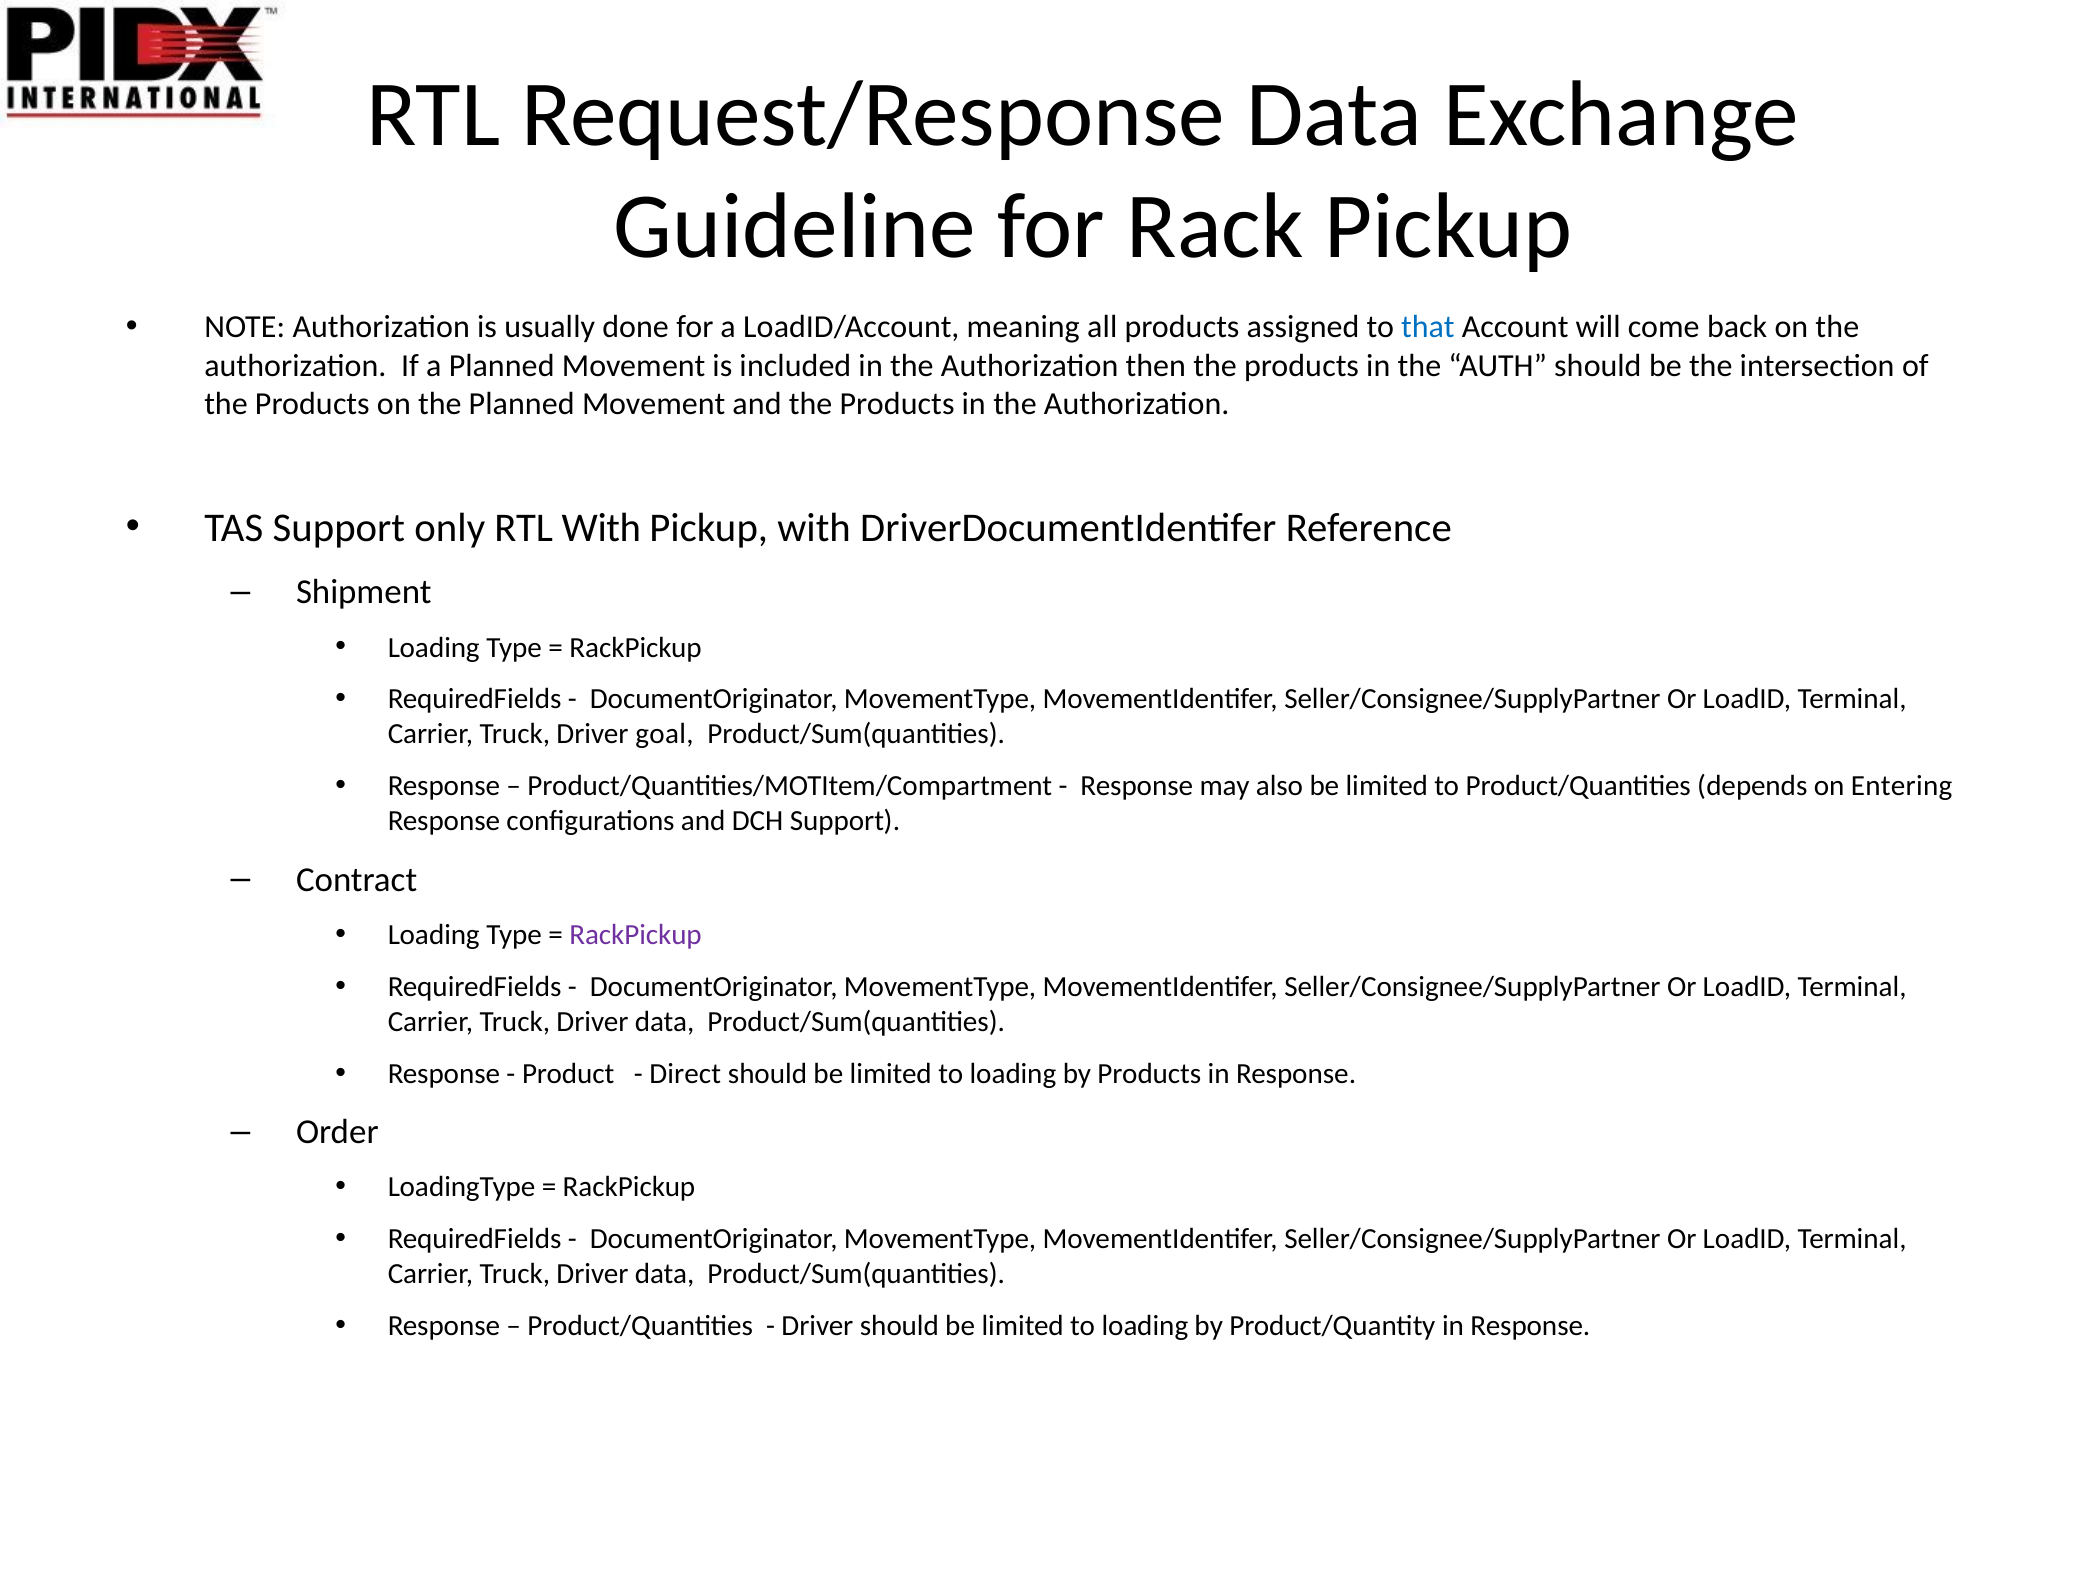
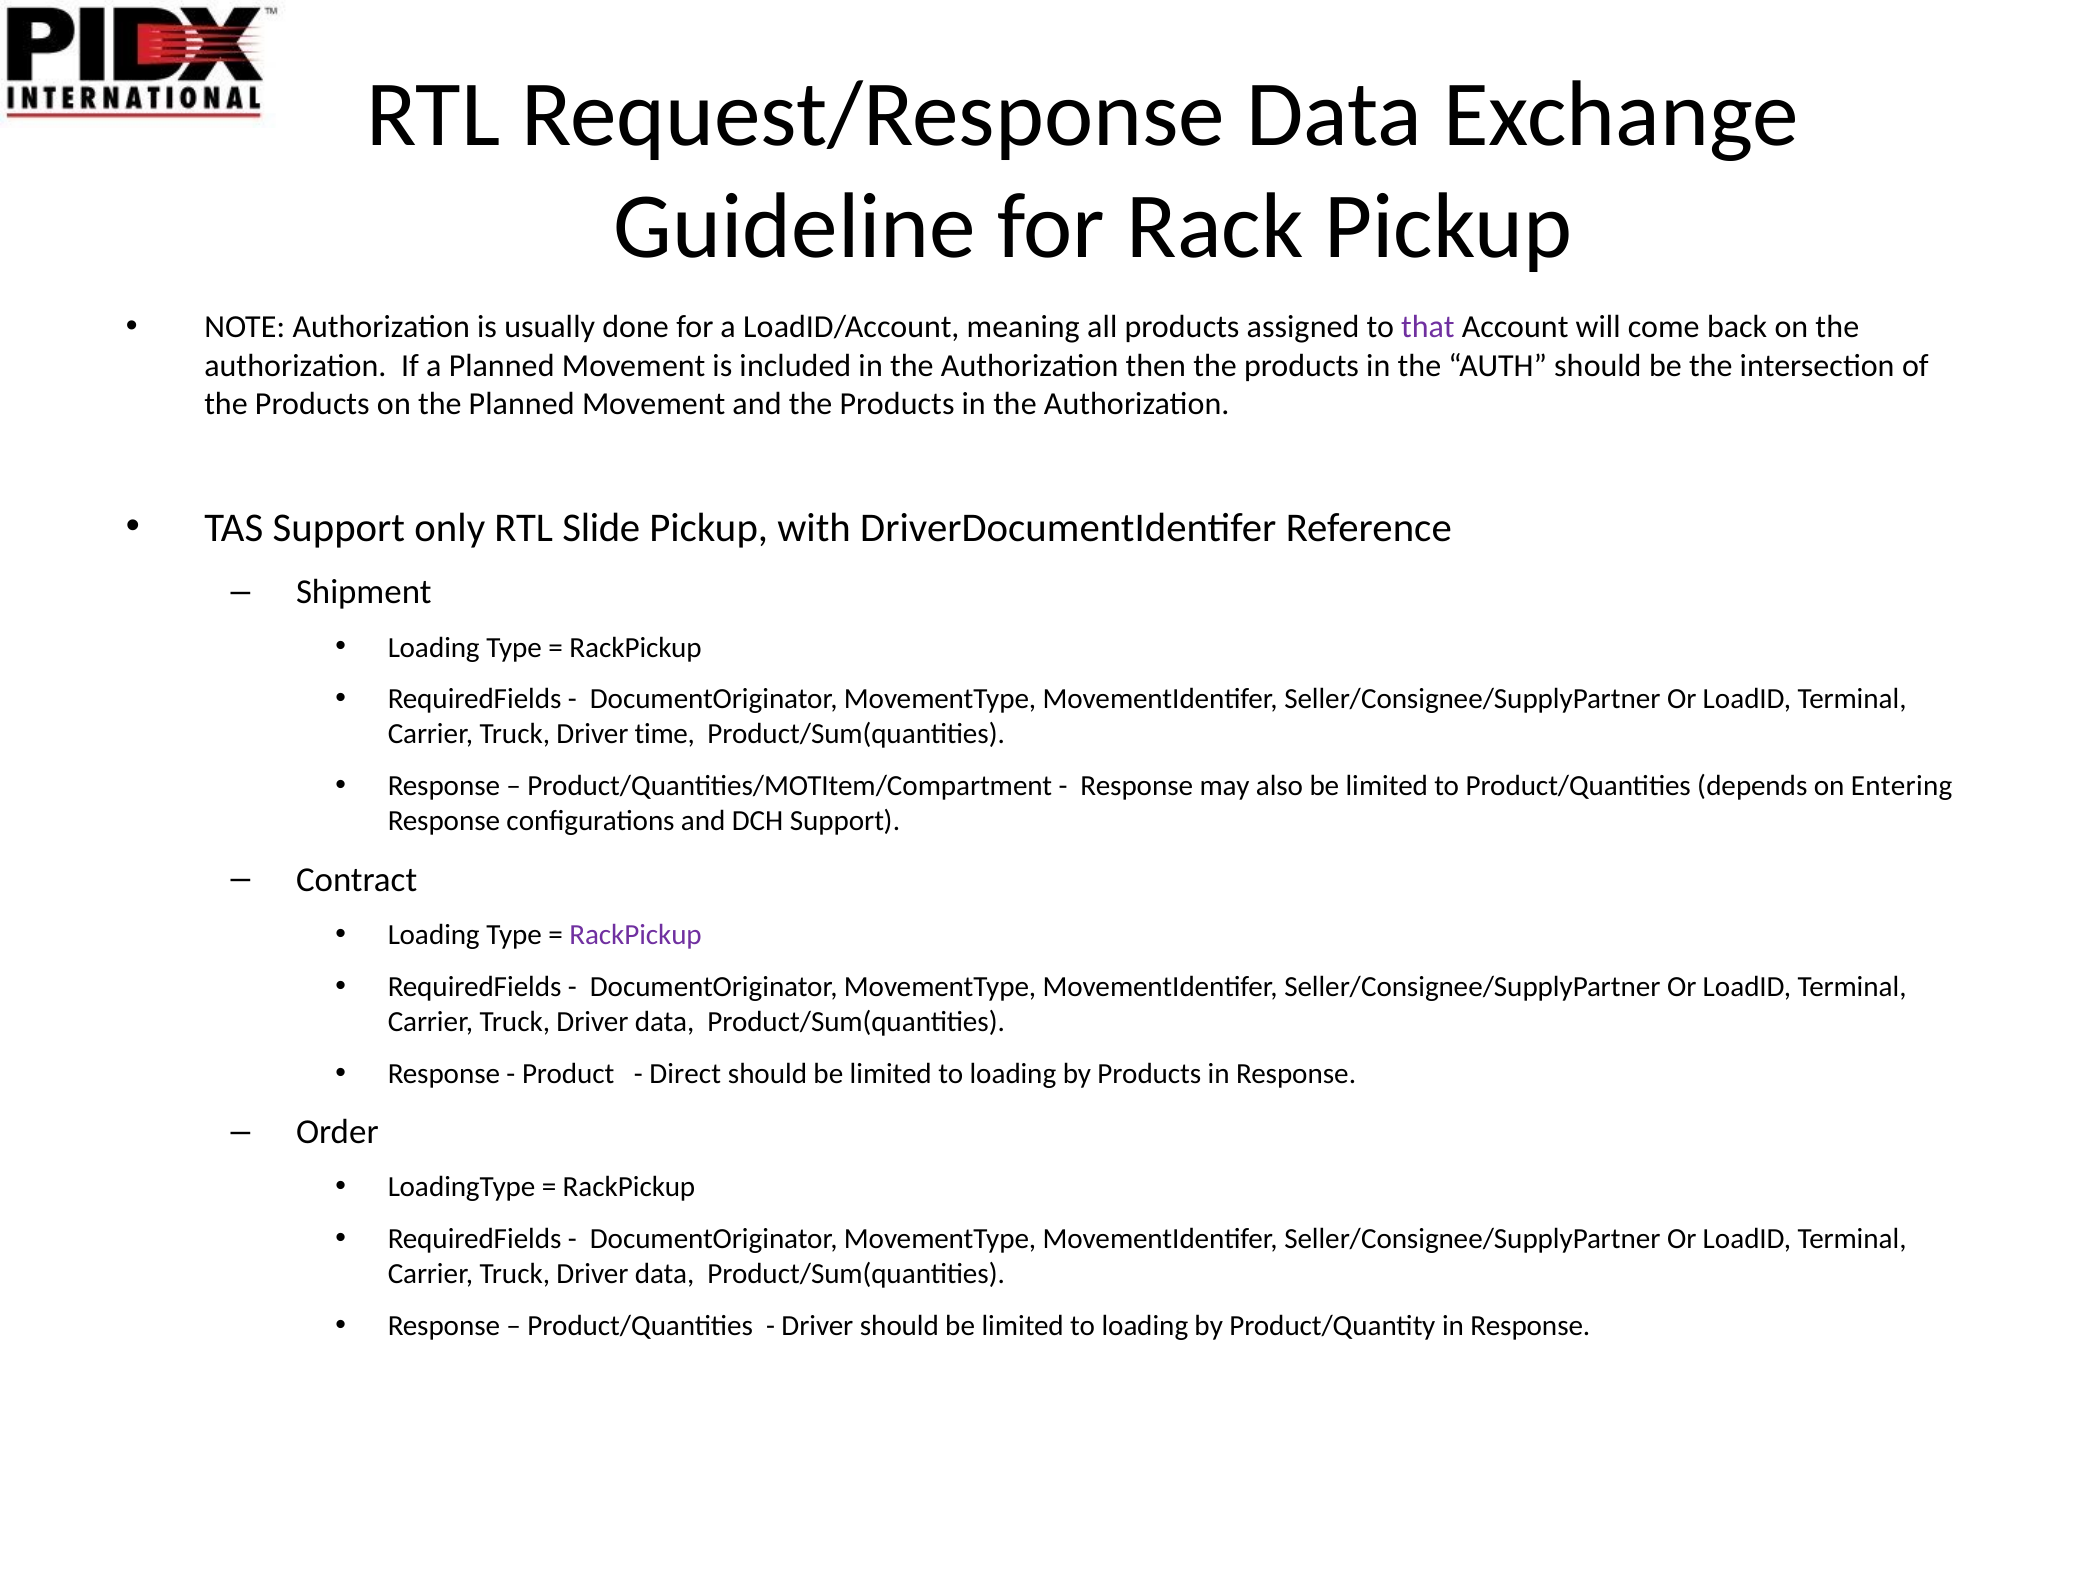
that colour: blue -> purple (1428, 327)
RTL With: With -> Slide (601, 528)
goal: goal -> time (665, 734)
